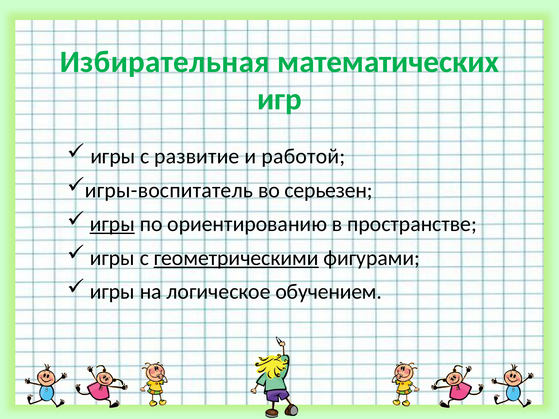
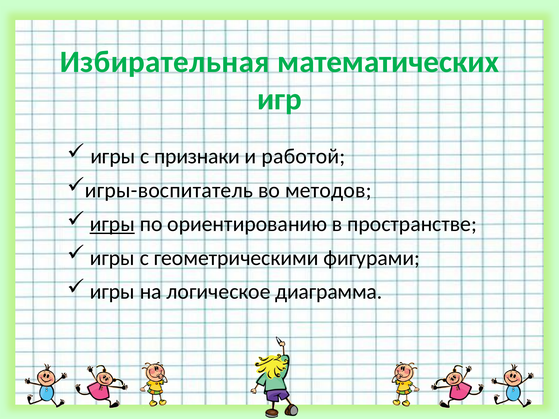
развитие: развитие -> признаки (197, 156)
серьезен: серьезен -> методов (328, 190)
геометрическими underline: present -> none (236, 258)
обучением: обучением -> диаграмма (329, 292)
